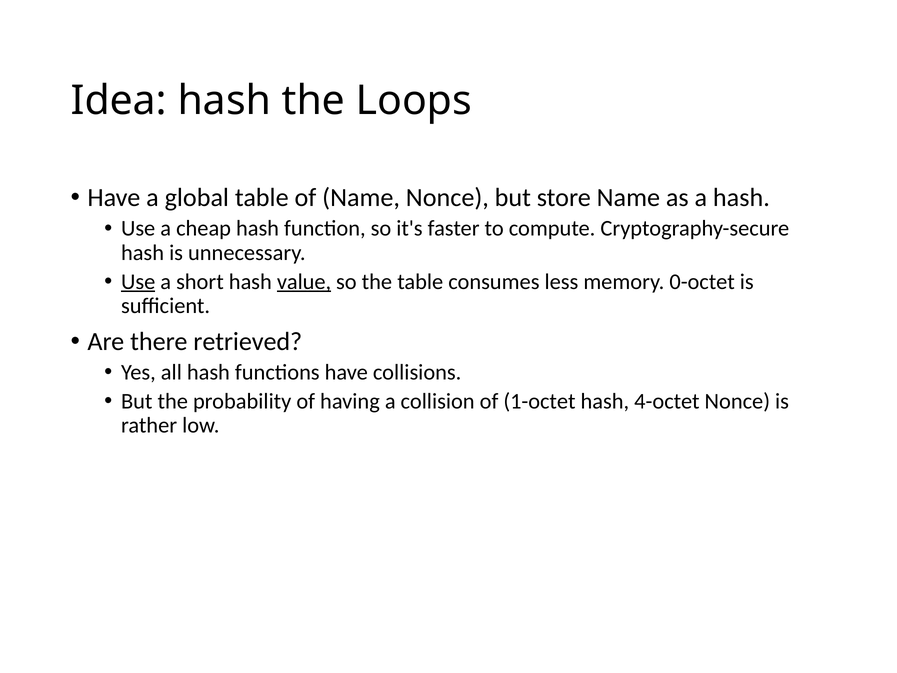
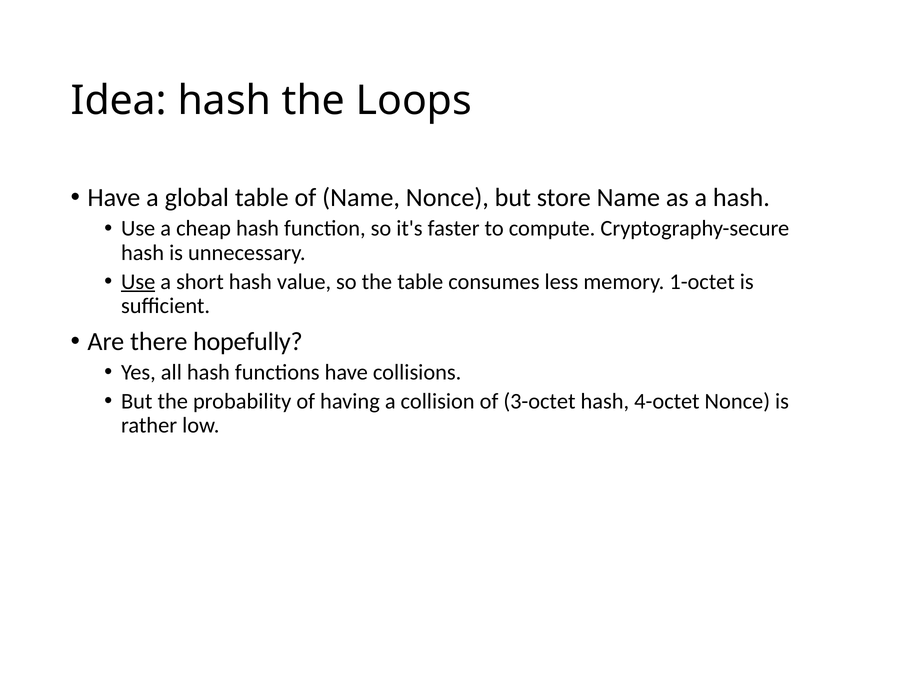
value underline: present -> none (304, 282)
0-octet: 0-octet -> 1-octet (702, 282)
retrieved: retrieved -> hopefully (248, 341)
1-octet: 1-octet -> 3-octet (539, 401)
